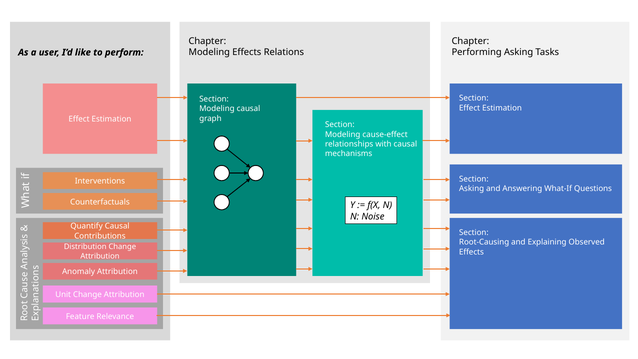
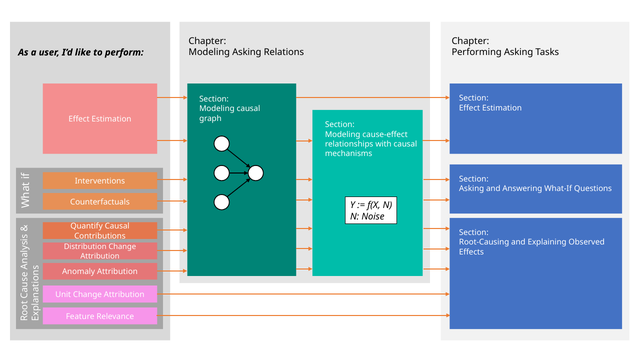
Modeling Effects: Effects -> Asking (247, 52)
